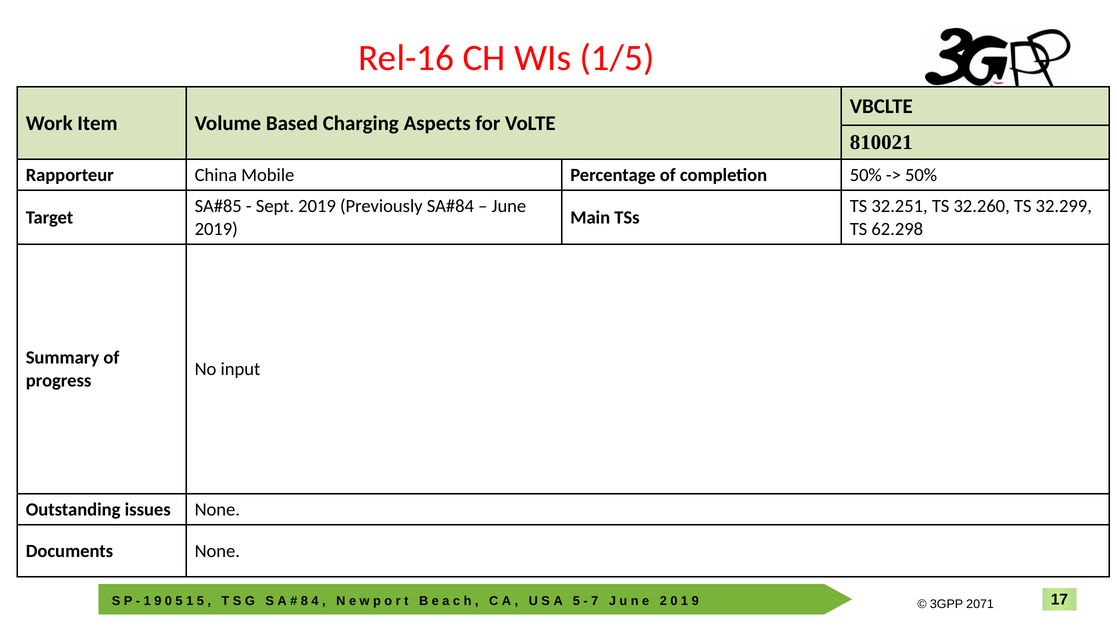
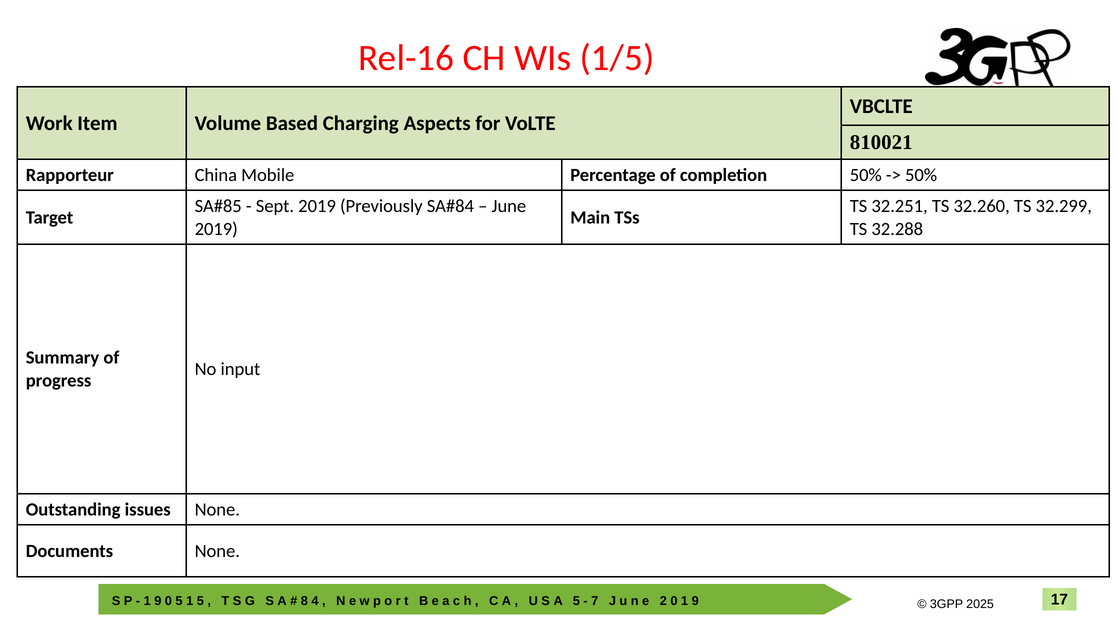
62.298: 62.298 -> 32.288 (897, 229)
2071: 2071 -> 2025 (980, 605)
